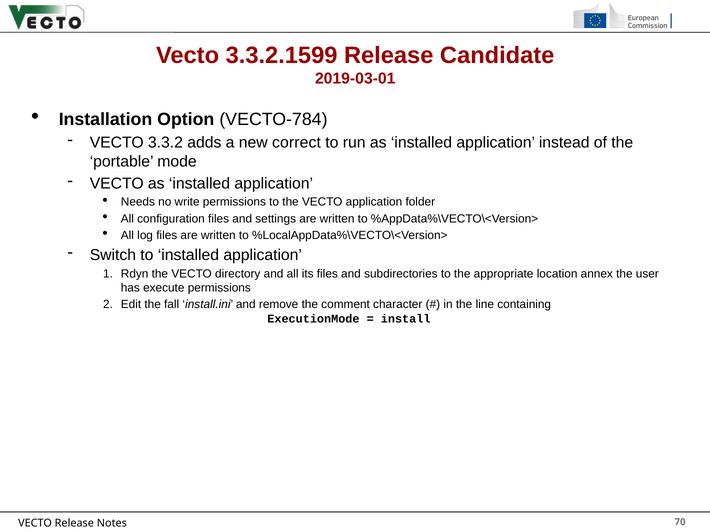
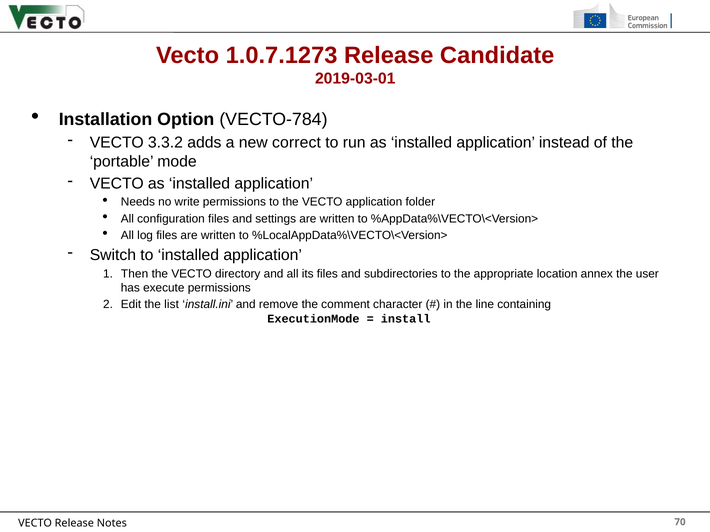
3.3.2.1599: 3.3.2.1599 -> 1.0.7.1273 (282, 56)
Rdyn: Rdyn -> Then (135, 274)
fall: fall -> list (172, 305)
